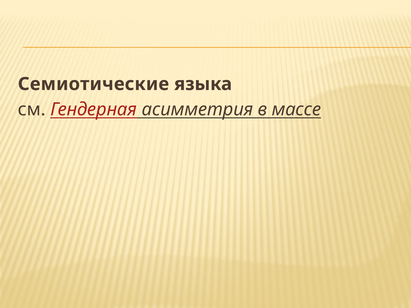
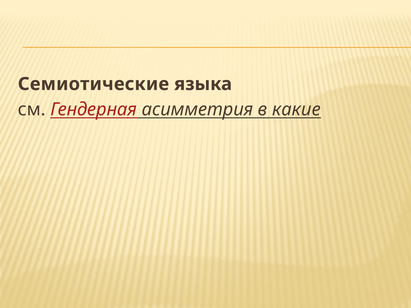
массе: массе -> какие (296, 110)
